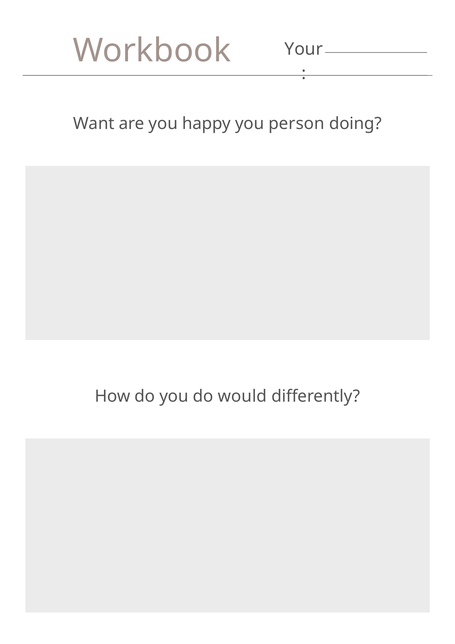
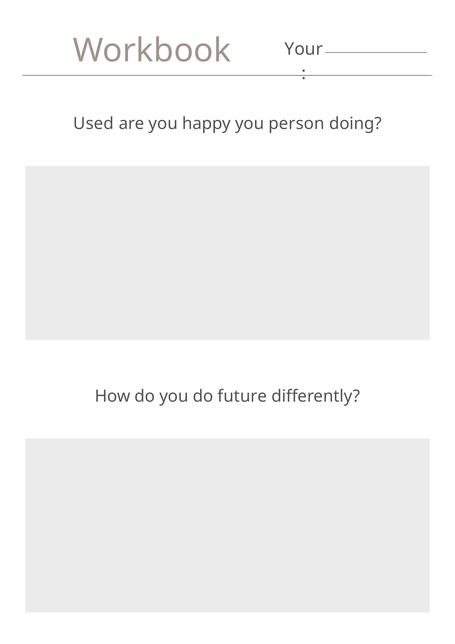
Want: Want -> Used (94, 124)
would: would -> future (242, 396)
